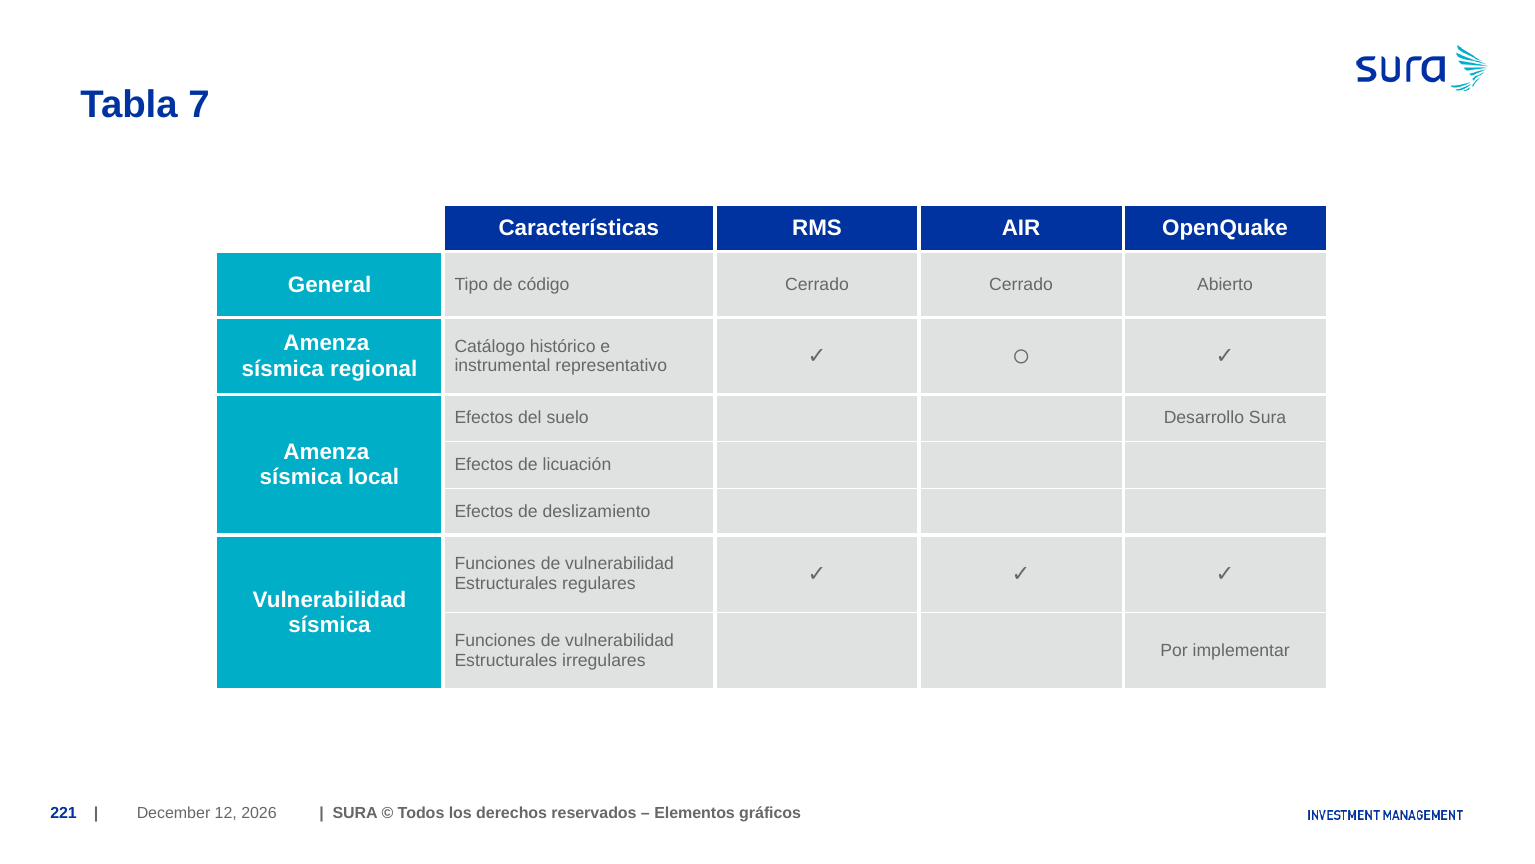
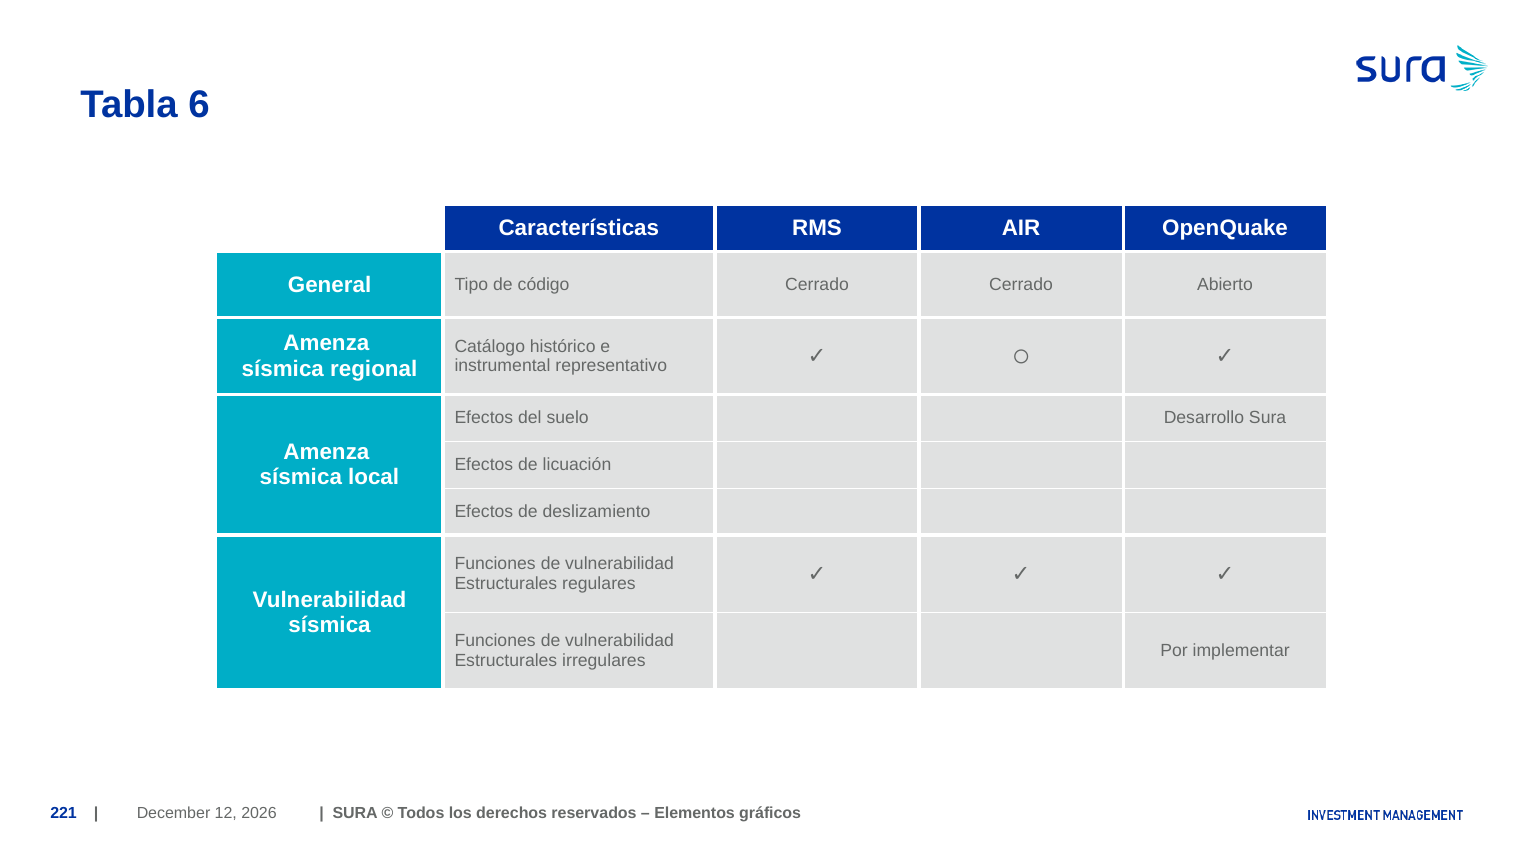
7: 7 -> 6 (199, 105)
